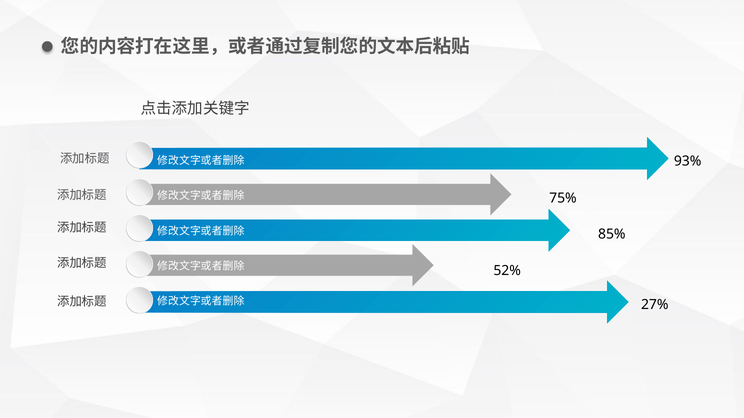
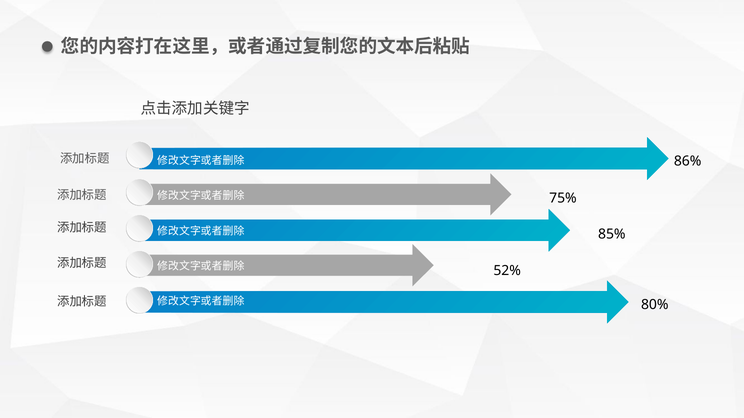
93%: 93% -> 86% (688, 161)
27%: 27% -> 80% (655, 305)
